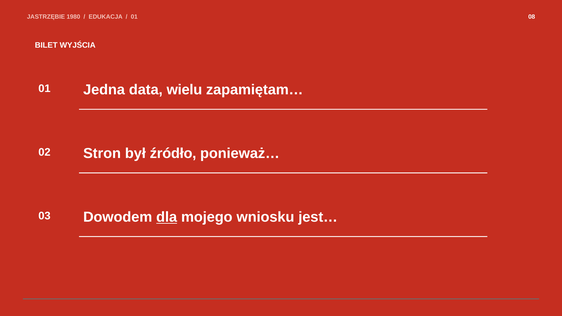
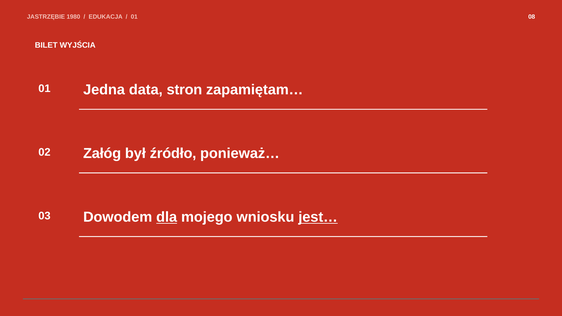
wielu: wielu -> stron (184, 90)
Stron: Stron -> Załóg (102, 154)
jest… underline: none -> present (318, 217)
